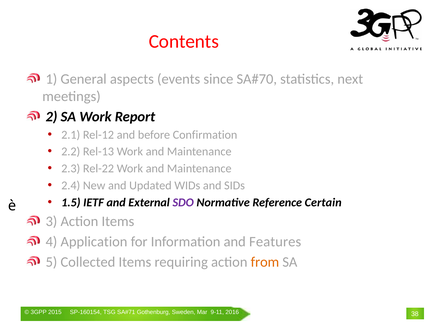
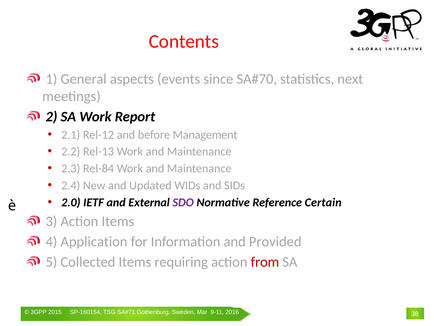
Confirmation: Confirmation -> Management (205, 135)
Rel-22: Rel-22 -> Rel-84 (98, 168)
1.5: 1.5 -> 2.0 (71, 202)
Features: Features -> Provided (275, 241)
from colour: orange -> red (265, 262)
